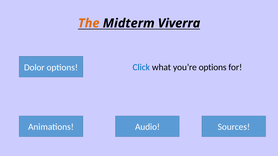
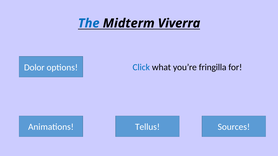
The colour: orange -> blue (89, 23)
you’re options: options -> fringilla (213, 68)
Audio: Audio -> Tellus (147, 127)
